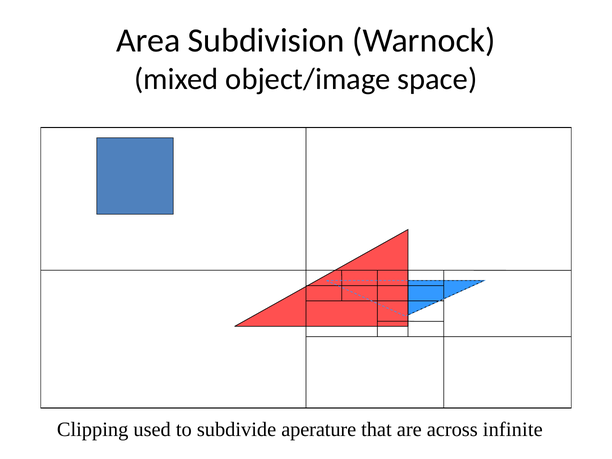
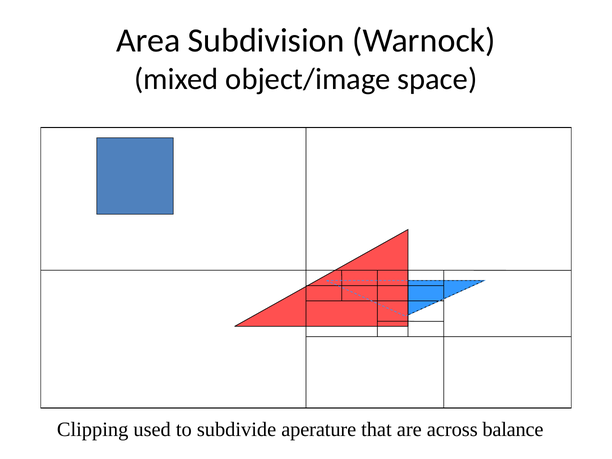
infinite: infinite -> balance (513, 430)
